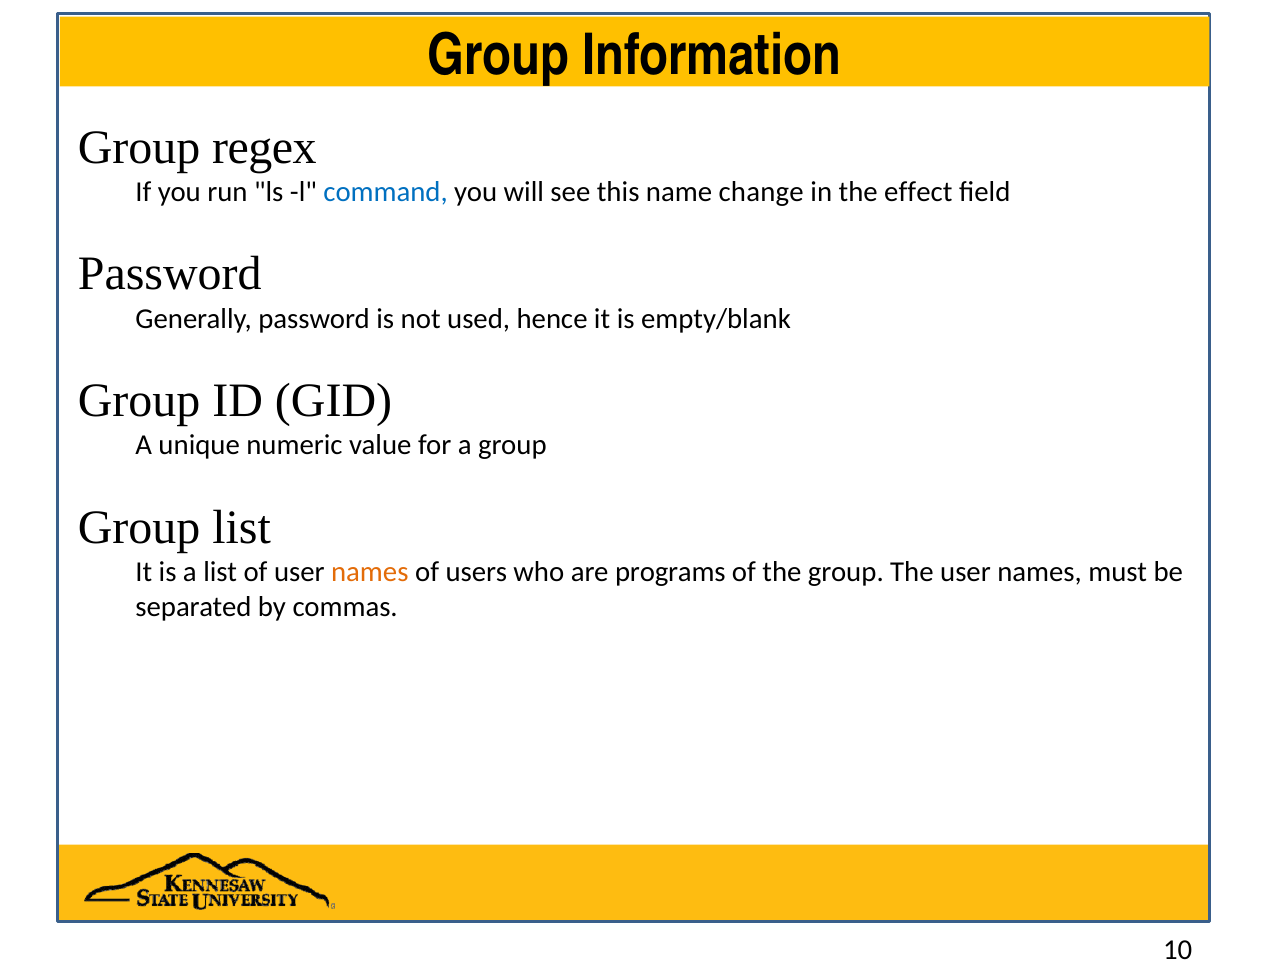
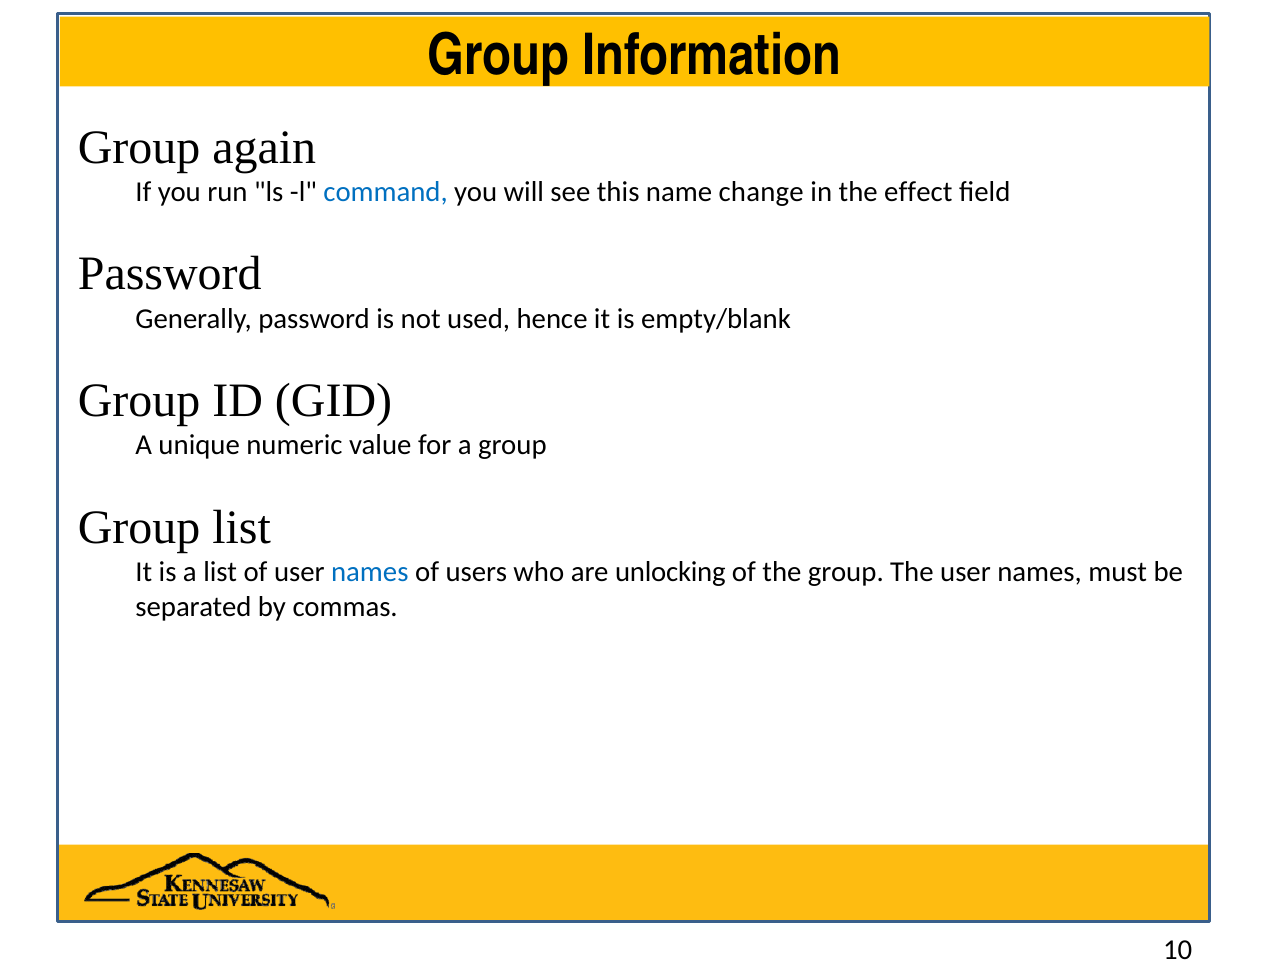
regex: regex -> again (264, 147)
names colour: orange -> blue (370, 572)
programs: programs -> unlocking (670, 572)
